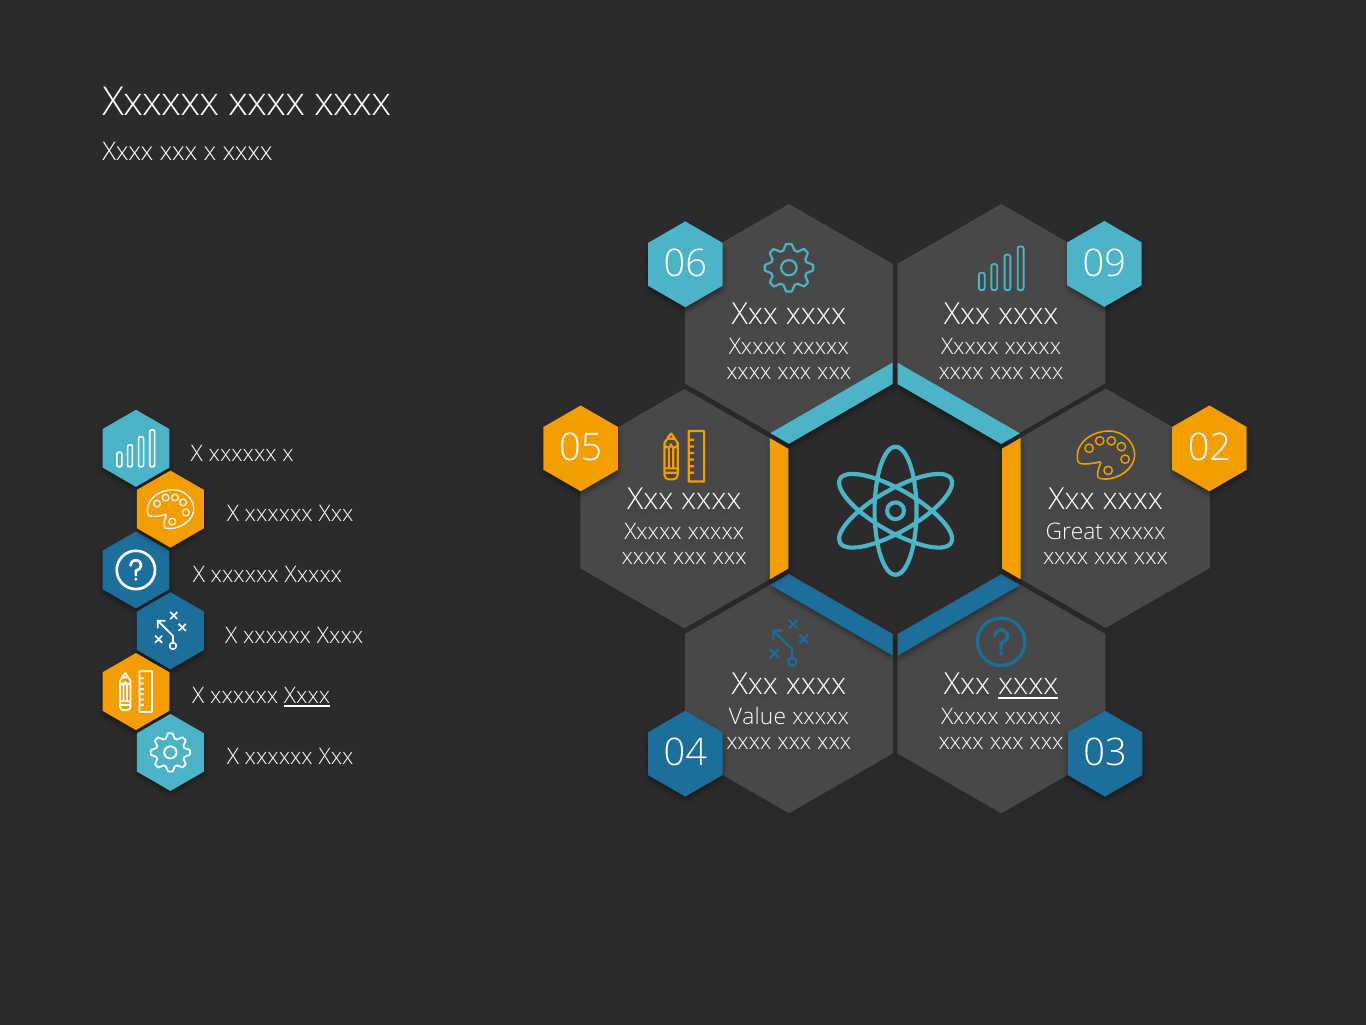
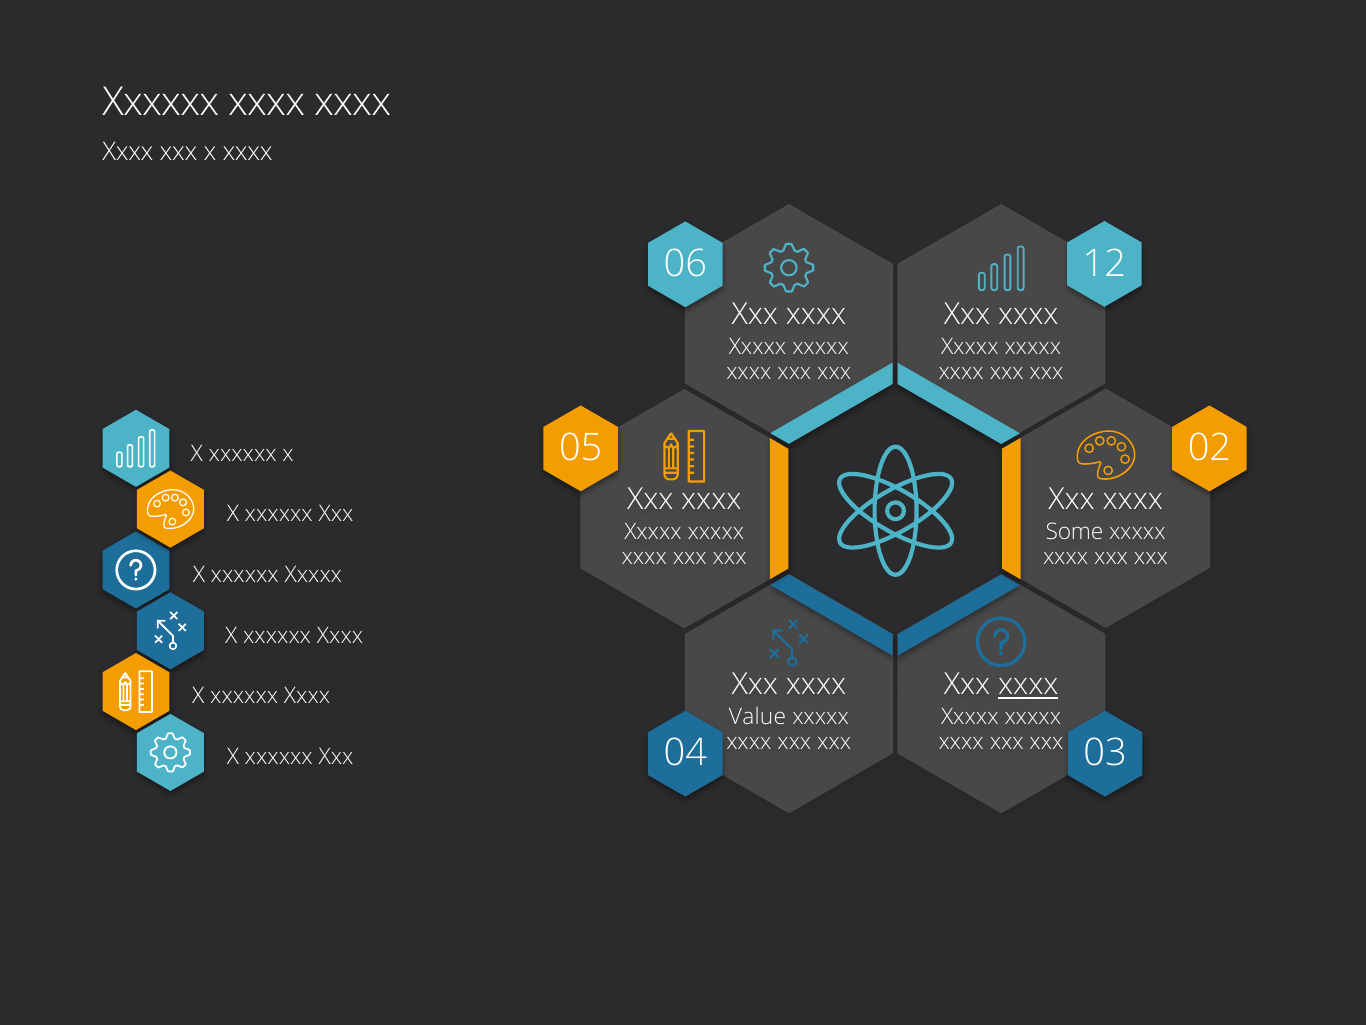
09: 09 -> 12 (1104, 264)
Great: Great -> Some (1074, 532)
Xxxx underline: present -> none (307, 696)
